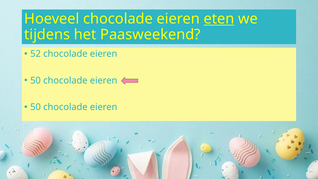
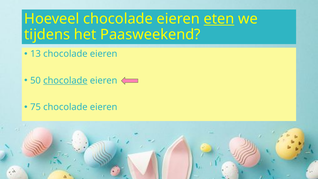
52: 52 -> 13 (36, 54)
chocolade underline: none -> present (65, 80)
50: 50 -> 75 (36, 107)
